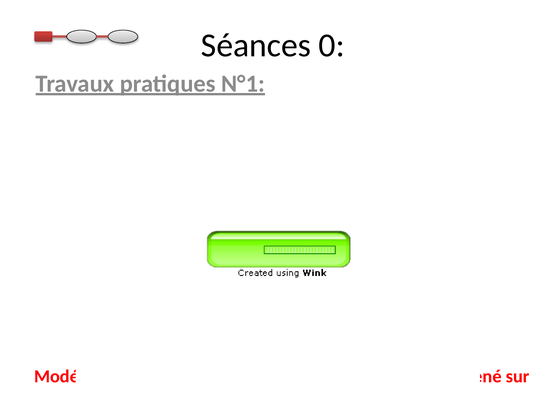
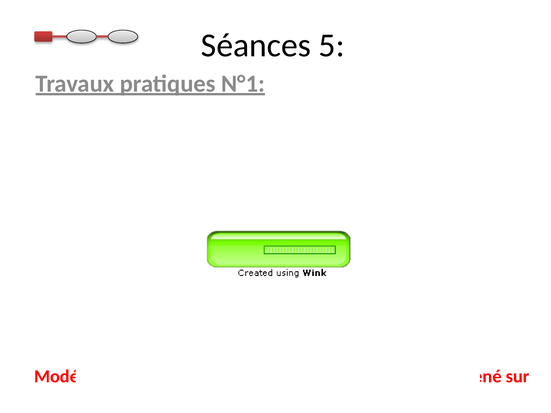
0: 0 -> 5 (332, 45)
